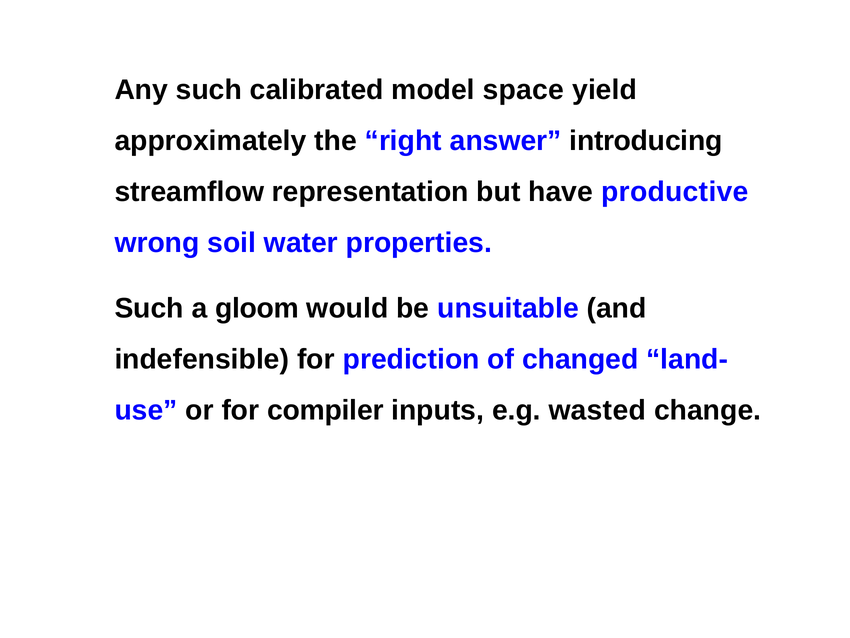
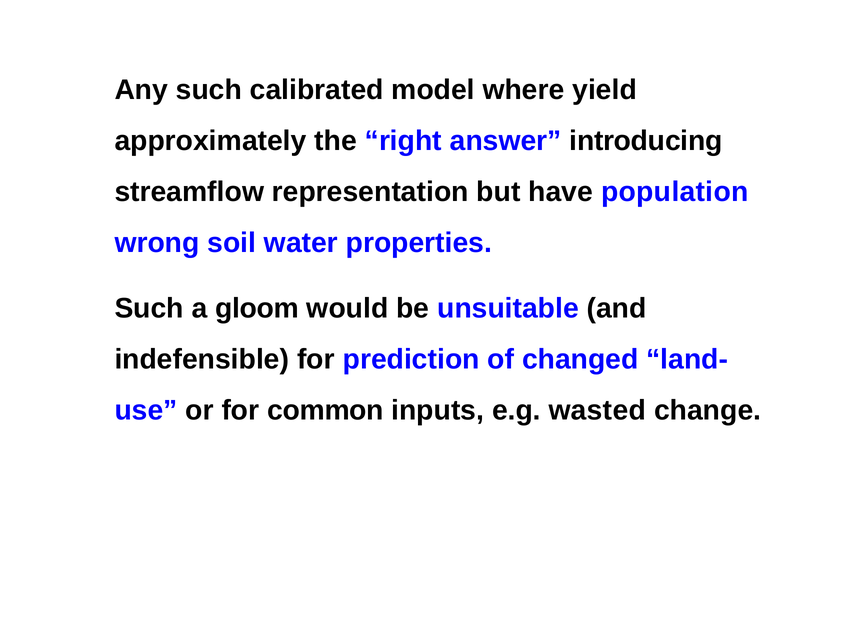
space: space -> where (524, 90)
productive: productive -> population (675, 192)
compiler: compiler -> common (325, 410)
